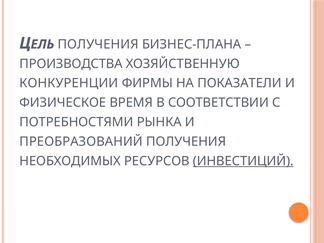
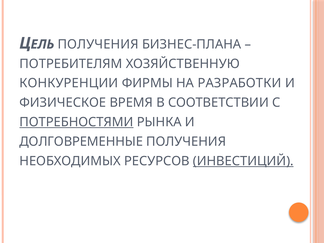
ПРОИЗВОДСТВА: ПРОИЗВОДСТВА -> ПОТРЕБИТЕЛЯМ (71, 64)
ПОКАЗАТЕЛИ: ПОКАЗАТЕЛИ -> РАЗРАБОТКИ (239, 83)
ПОТРЕБНОСТЯМИ underline: none -> present (76, 122)
ПРЕОБРАЗОВАНИЙ: ПРЕОБРАЗОВАНИЙ -> ДОЛГОВРЕМЕННЫЕ (81, 142)
